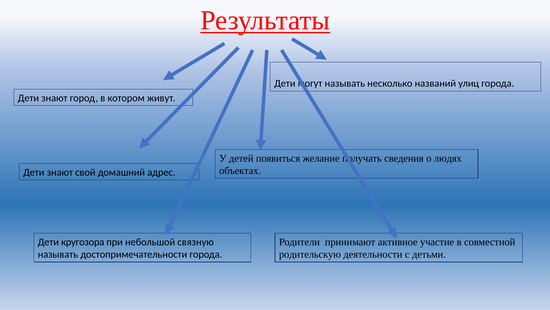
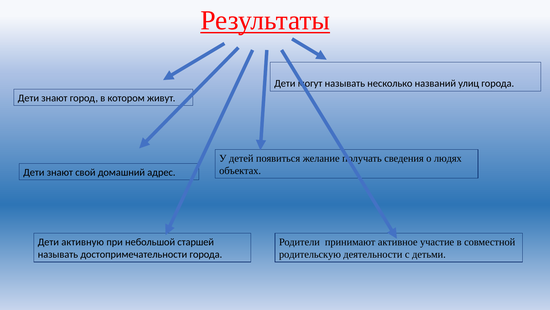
кругозора: кругозора -> активную (83, 242)
связную: связную -> старшей (196, 242)
